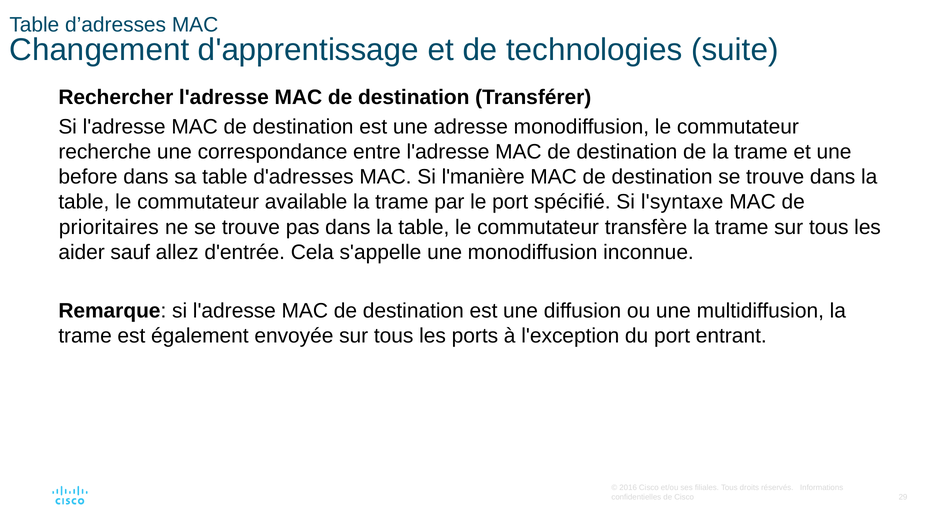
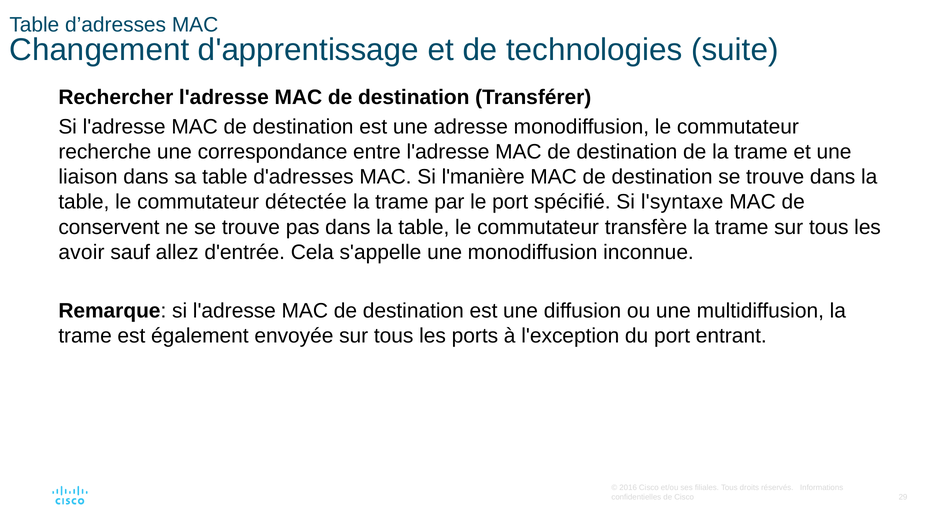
before: before -> liaison (88, 177)
available: available -> détectée (306, 202)
prioritaires: prioritaires -> conservent (109, 227)
aider: aider -> avoir (81, 252)
